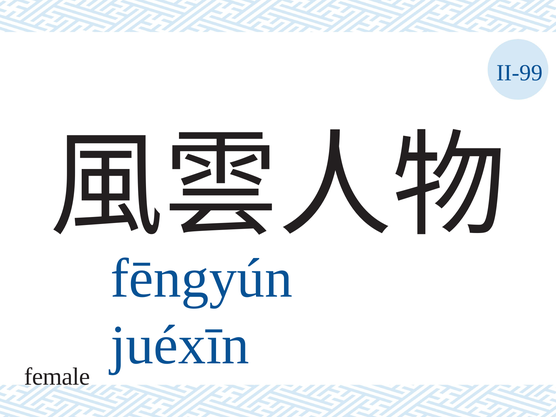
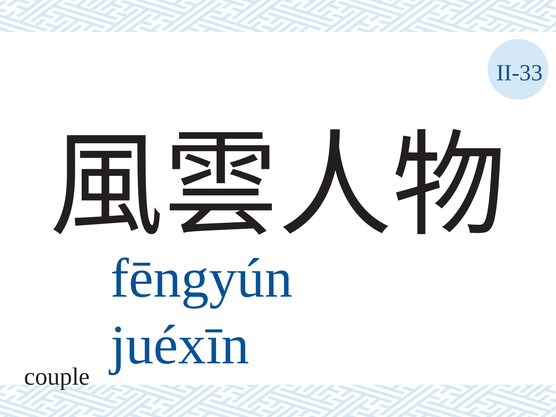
II-99: II-99 -> II-33 (519, 73)
female: female -> couple (57, 377)
